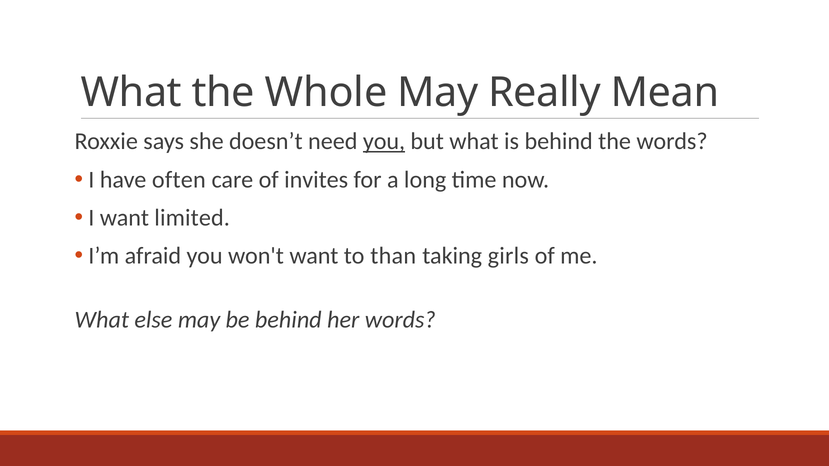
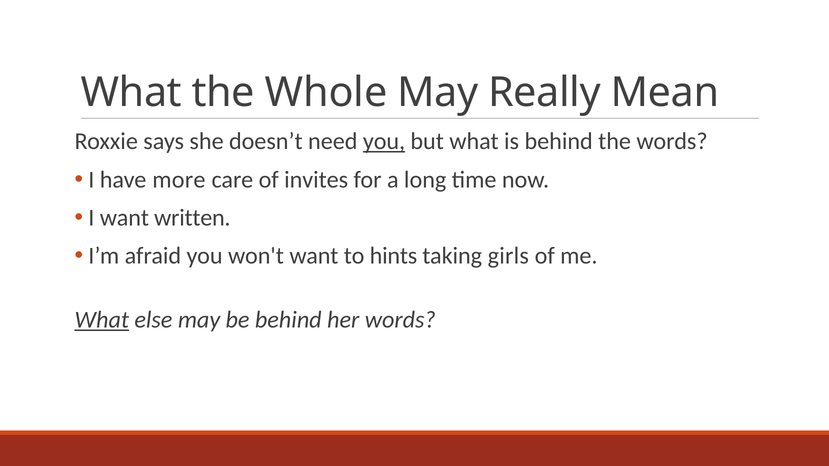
often: often -> more (179, 180)
limited: limited -> written (192, 218)
than: than -> hints (393, 256)
What underline: none -> present (102, 320)
